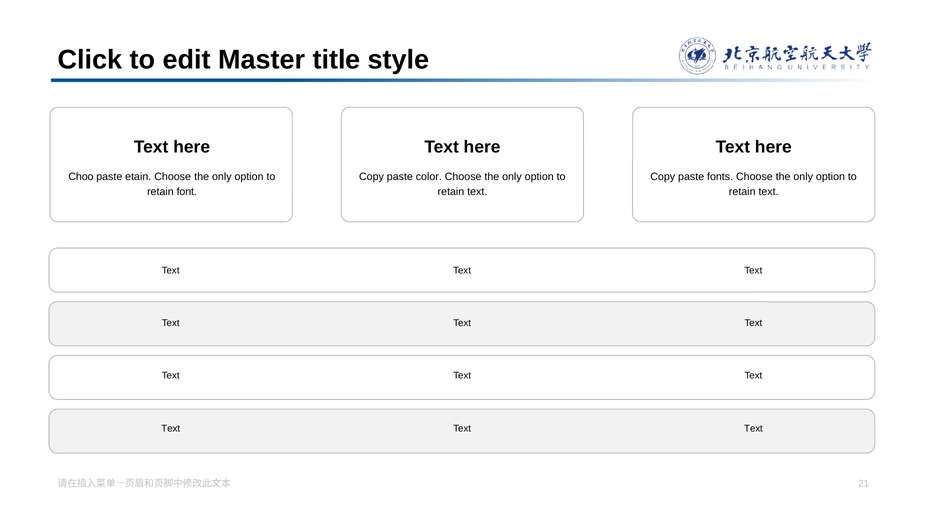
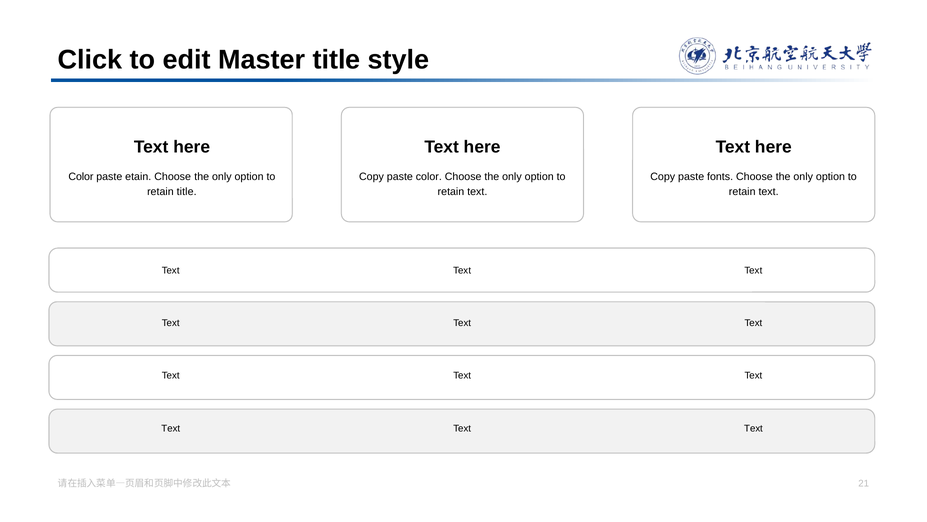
Choo: Choo -> Color (81, 176)
retain font: font -> title (187, 192)
